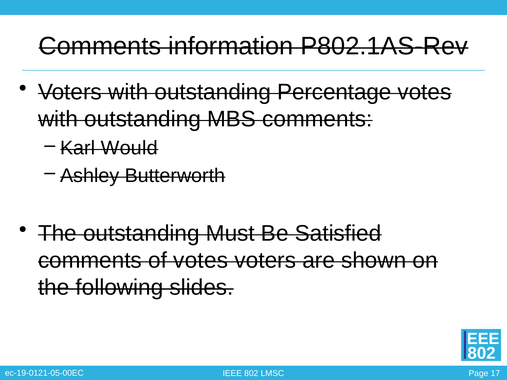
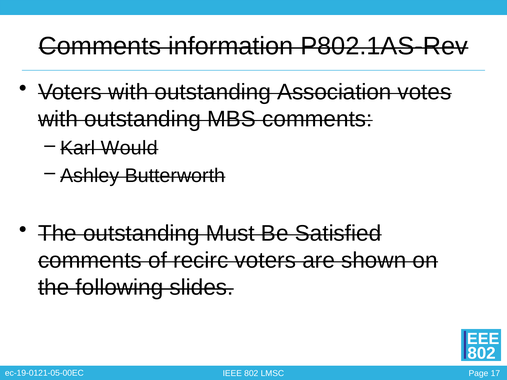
Percentage: Percentage -> Association (334, 92)
of votes: votes -> recirc (201, 261)
